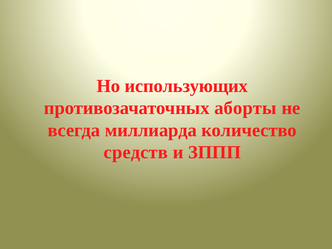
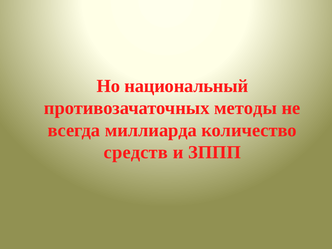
использующих: использующих -> национальный (186, 86)
аборты: аборты -> методы (246, 108)
